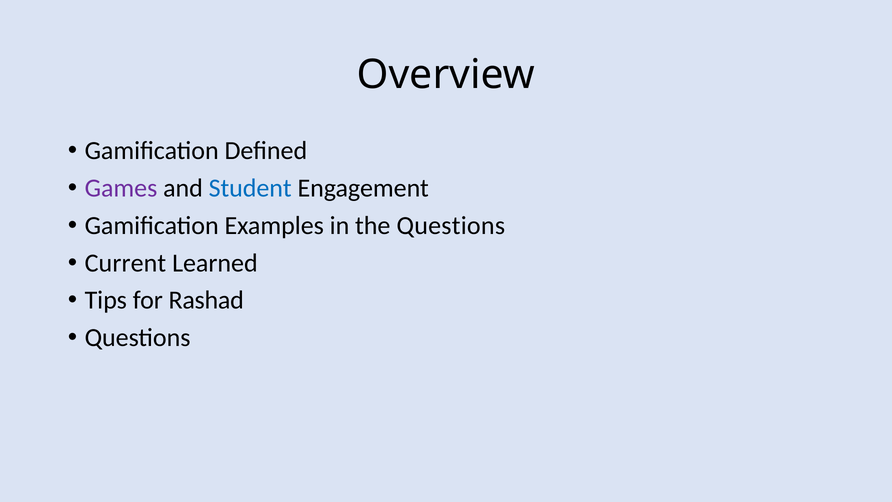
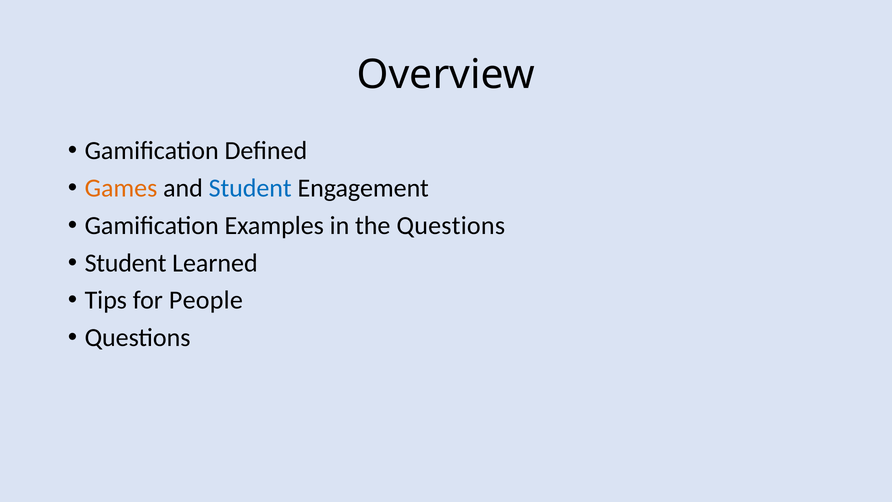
Games colour: purple -> orange (121, 188)
Current: Current -> Student (126, 263)
Rashad: Rashad -> People (206, 300)
